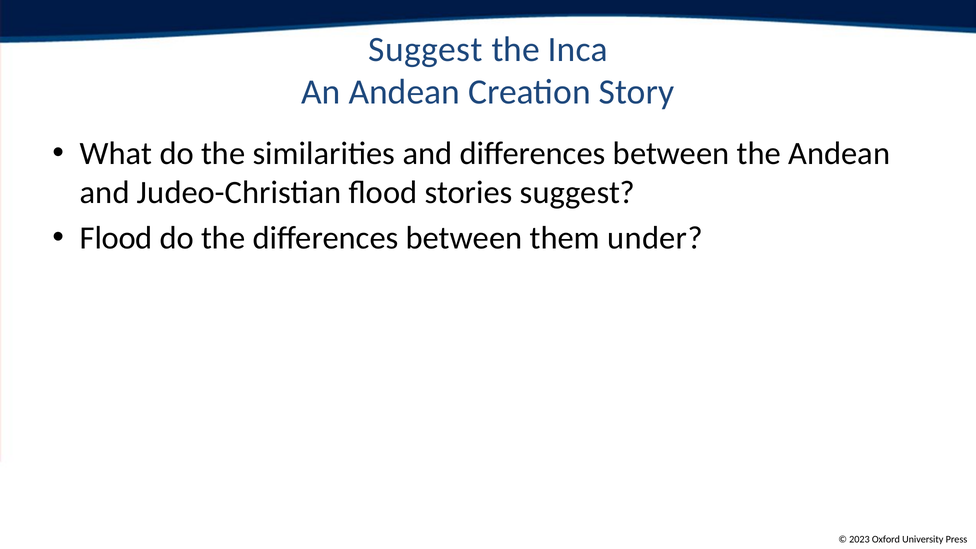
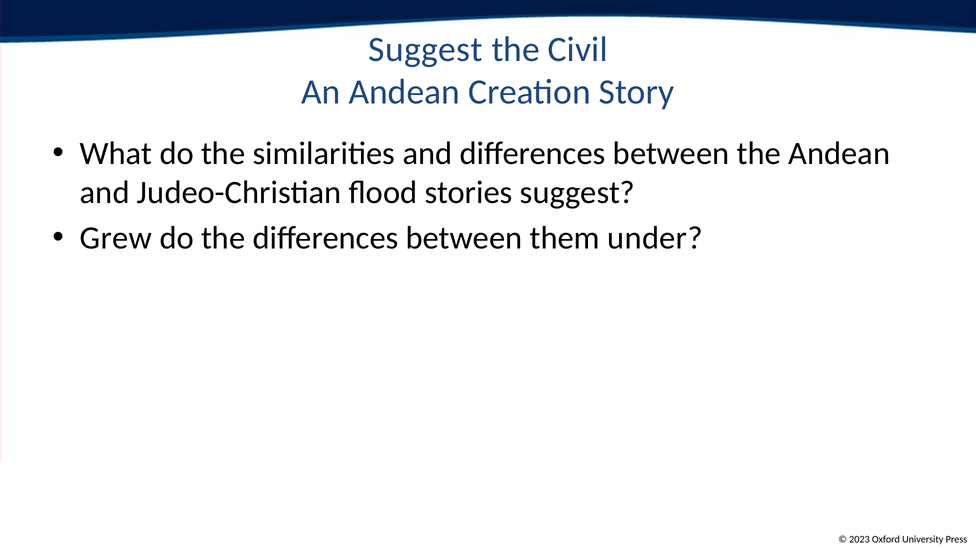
Inca: Inca -> Civil (578, 49)
Flood: Flood -> Grew (116, 238)
